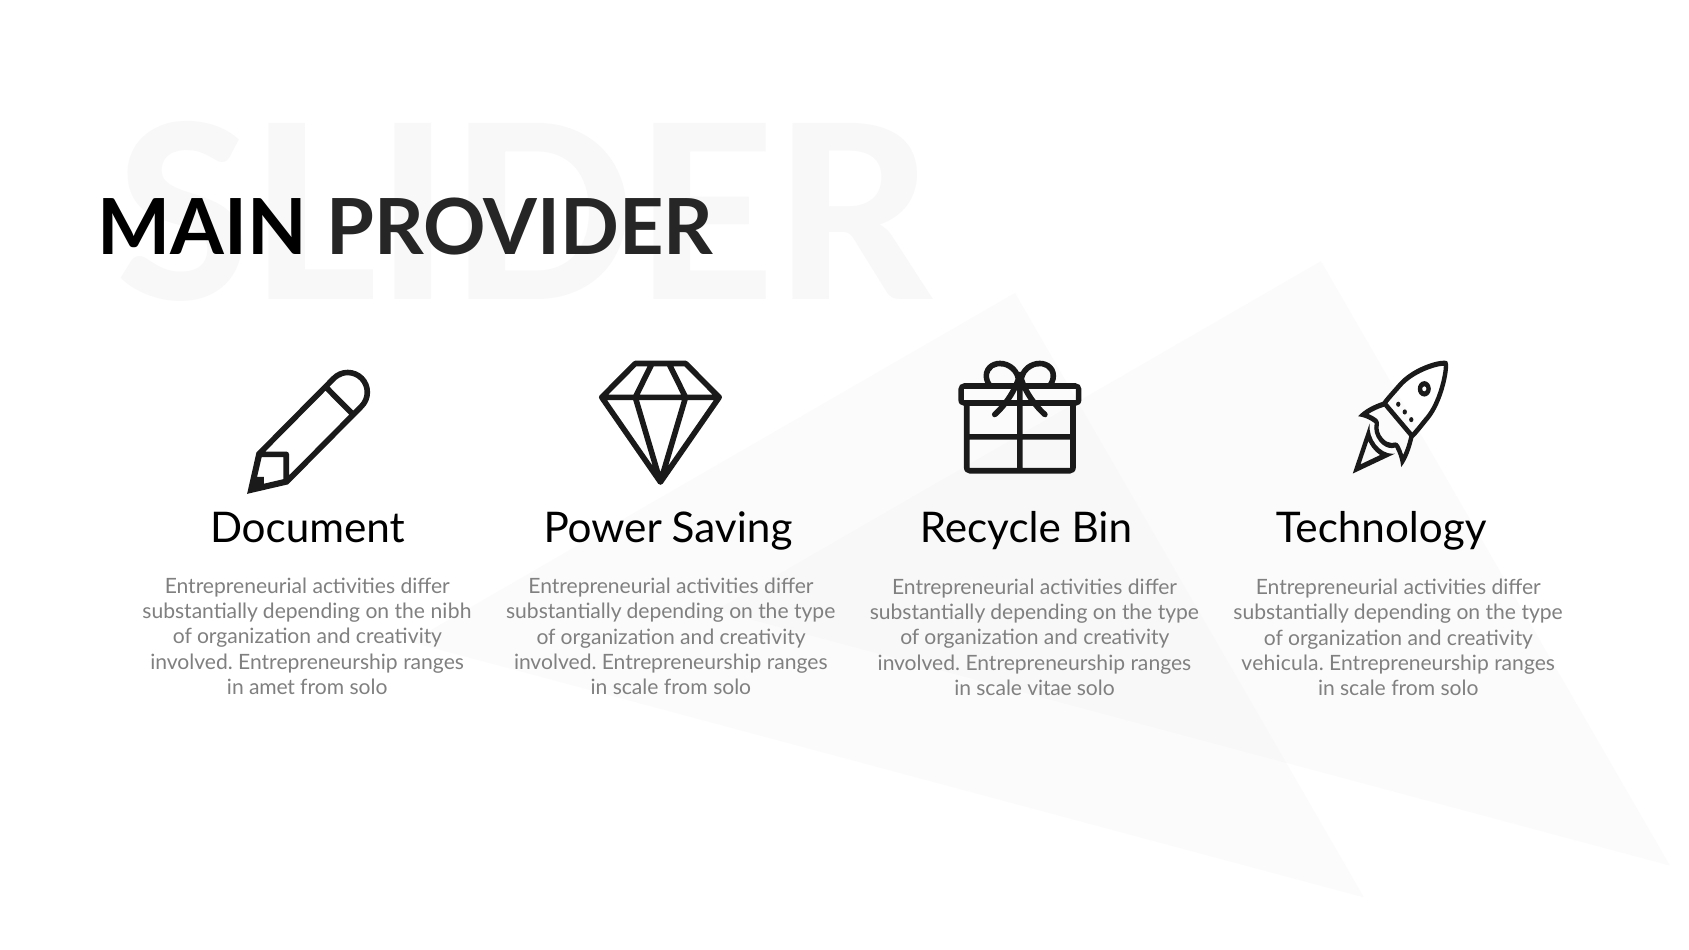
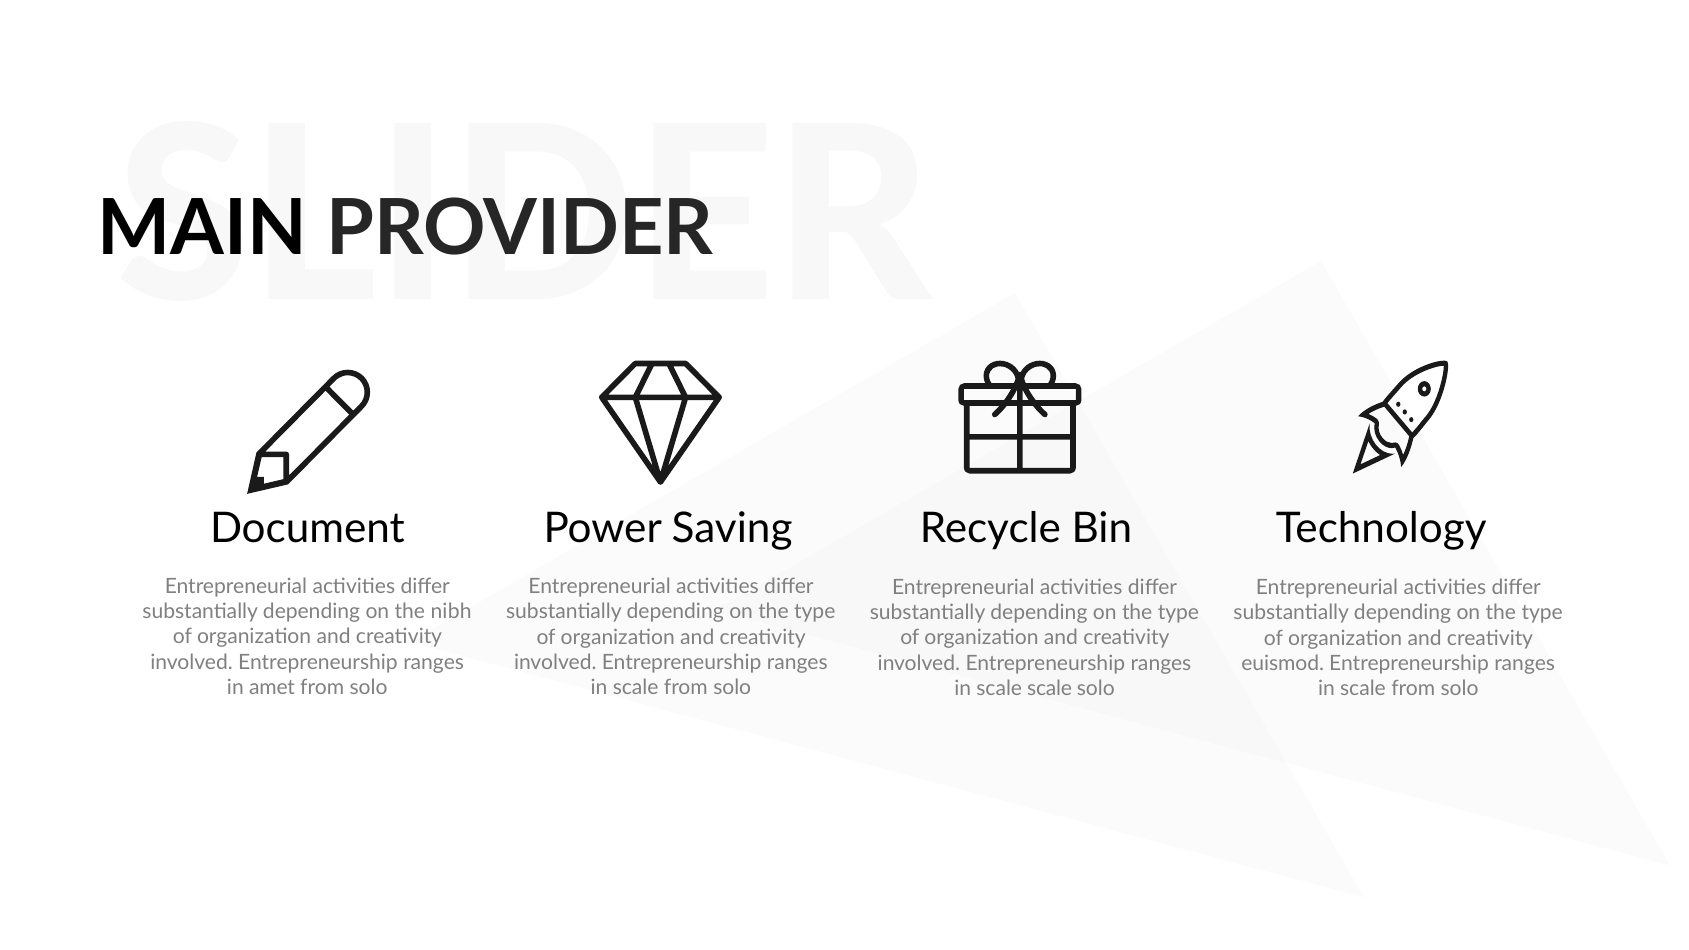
vehicula: vehicula -> euismod (1283, 664)
scale vitae: vitae -> scale (1050, 688)
